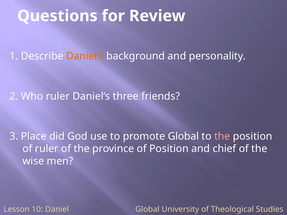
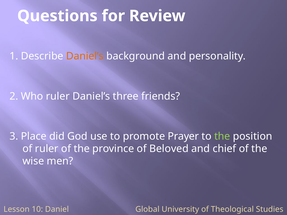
promote Global: Global -> Prayer (183, 136)
the colour: pink -> light green (222, 136)
of Position: Position -> Beloved (169, 149)
